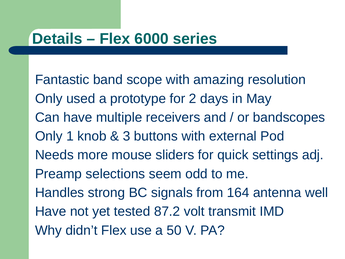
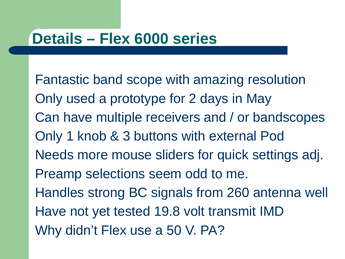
164: 164 -> 260 (238, 193)
87.2: 87.2 -> 19.8 (167, 211)
